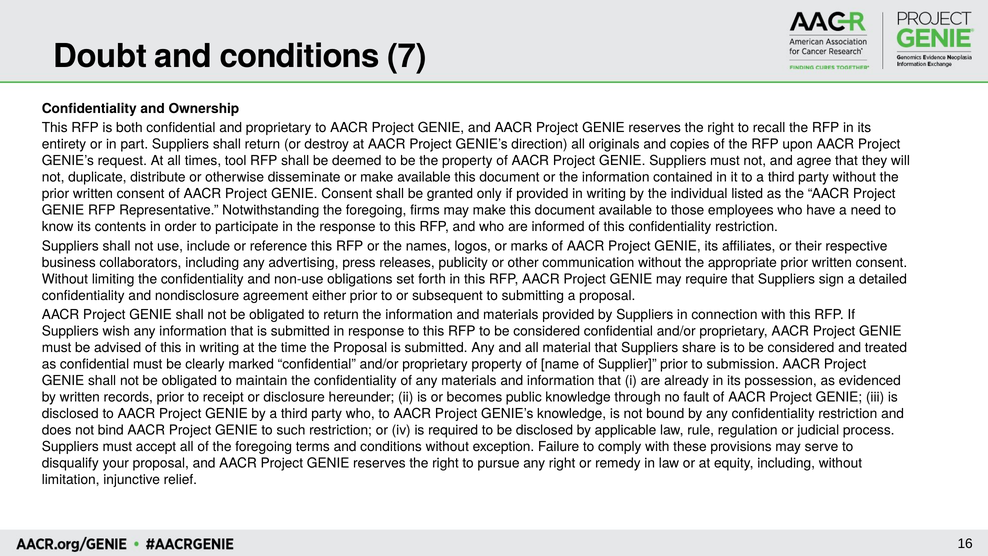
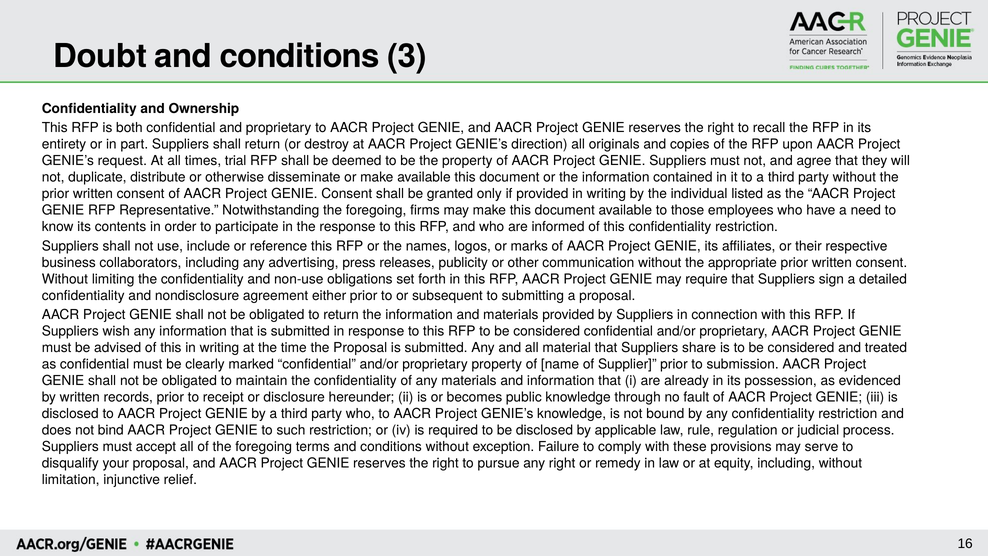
7: 7 -> 3 (407, 56)
tool: tool -> trial (236, 161)
